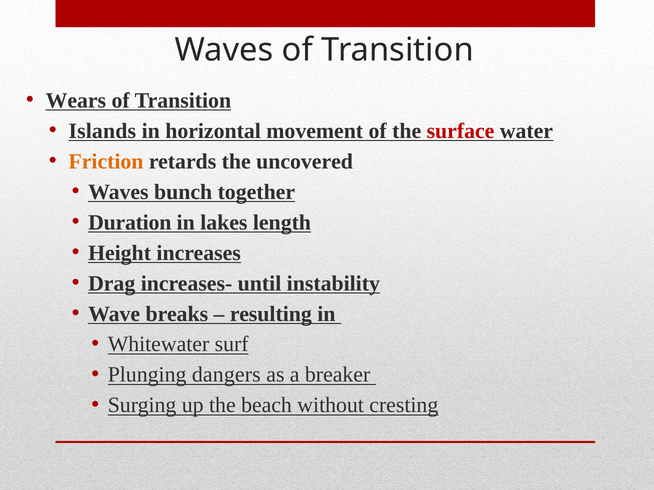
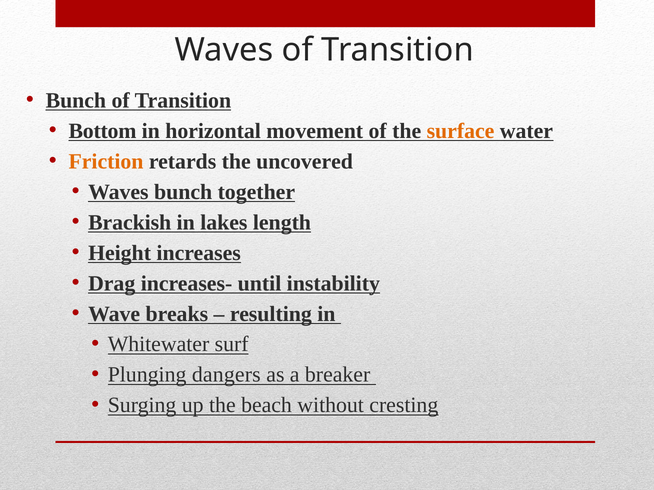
Wears: Wears -> Bunch (76, 101)
Islands: Islands -> Bottom (102, 131)
surface colour: red -> orange (460, 131)
Duration: Duration -> Brackish (130, 223)
